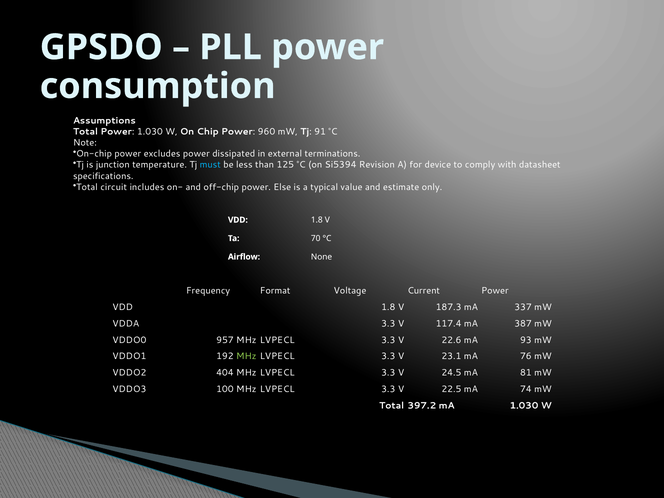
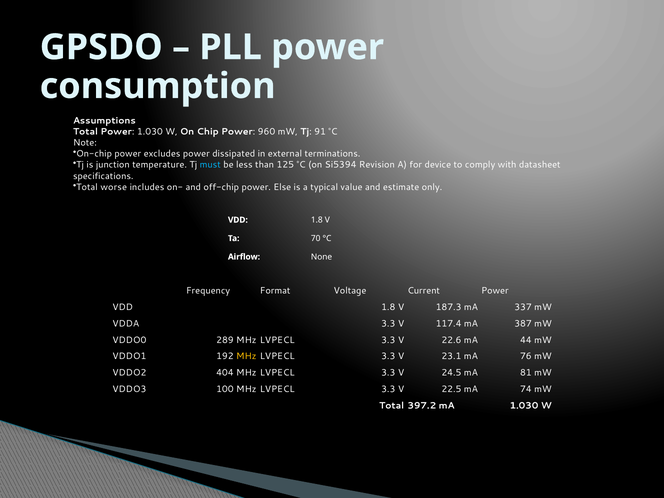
circuit: circuit -> worse (114, 187)
957: 957 -> 289 (225, 340)
93: 93 -> 44 (526, 340)
MHz colour: light green -> yellow (246, 356)
